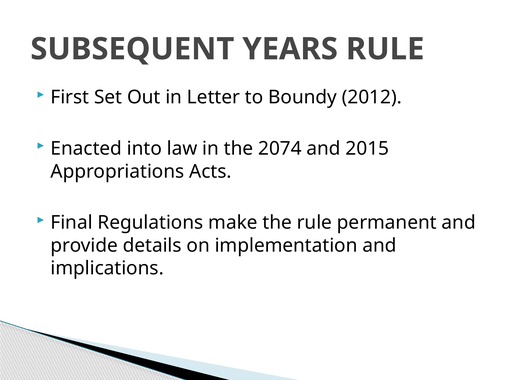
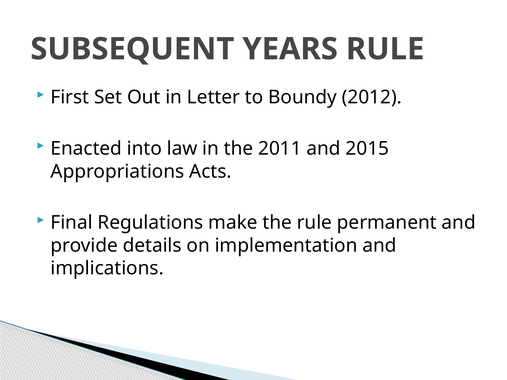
2074: 2074 -> 2011 (280, 149)
